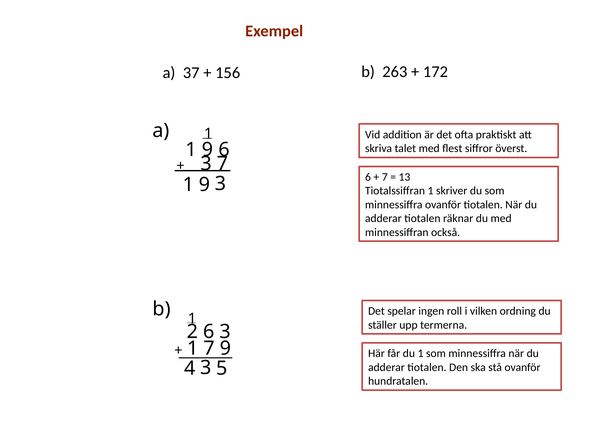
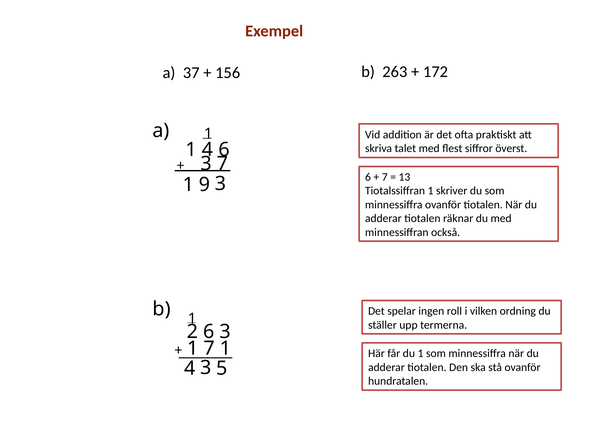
9: 9 -> 4 (208, 150)
7 9: 9 -> 1 (226, 348)
